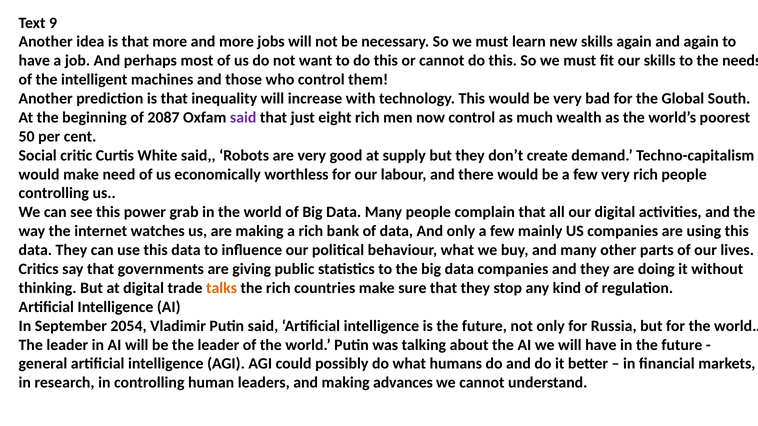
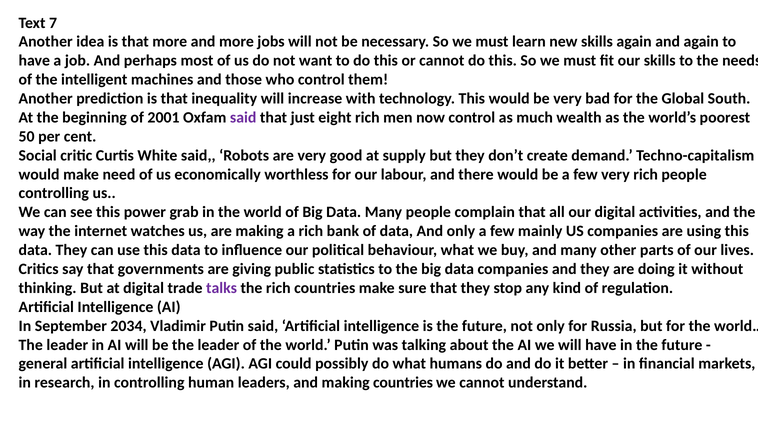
9: 9 -> 7 (53, 23)
2087: 2087 -> 2001 (164, 118)
talks colour: orange -> purple (222, 288)
2054: 2054 -> 2034 (129, 326)
making advances: advances -> countries (403, 383)
